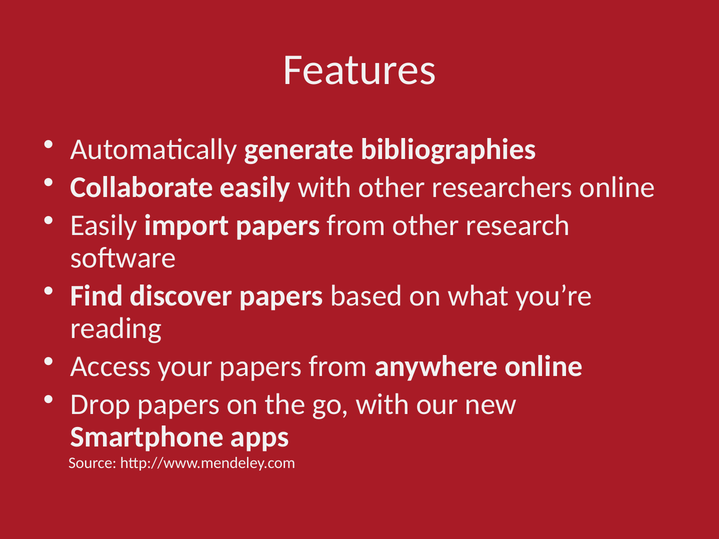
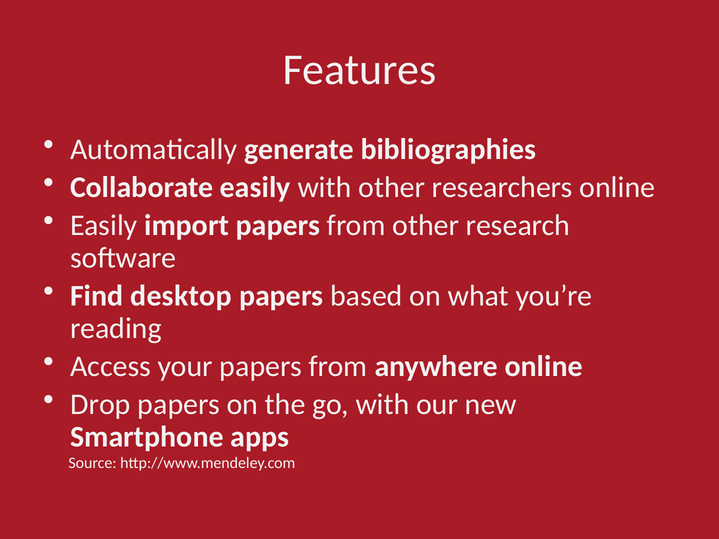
discover: discover -> desktop (181, 296)
